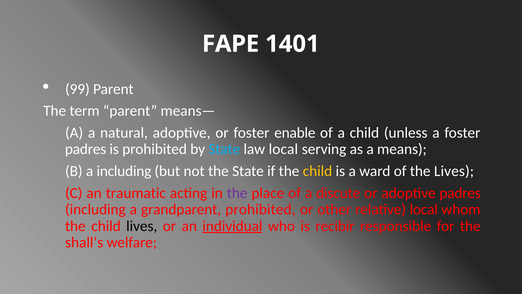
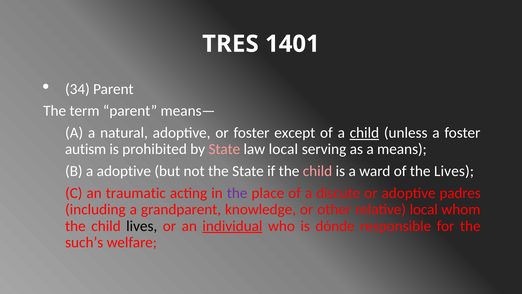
FAPE: FAPE -> TRES (230, 44)
99: 99 -> 34 (77, 89)
enable: enable -> except (295, 133)
child underline: none -> present (364, 133)
padres: padres -> autism (86, 149)
State colour: light blue -> pink (224, 149)
a including: including -> adoptive (124, 171)
child colour: yellow -> pink (318, 171)
grandparent prohibited: prohibited -> knowledge (261, 209)
recibir: recibir -> dónde (335, 226)
shall’s: shall’s -> such’s (84, 242)
